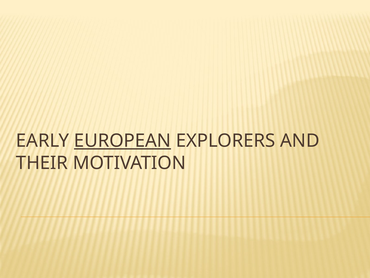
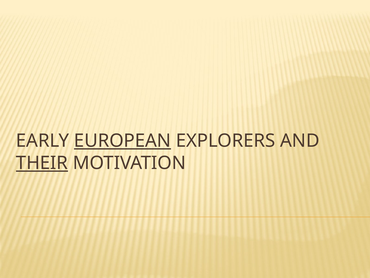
THEIR underline: none -> present (42, 163)
